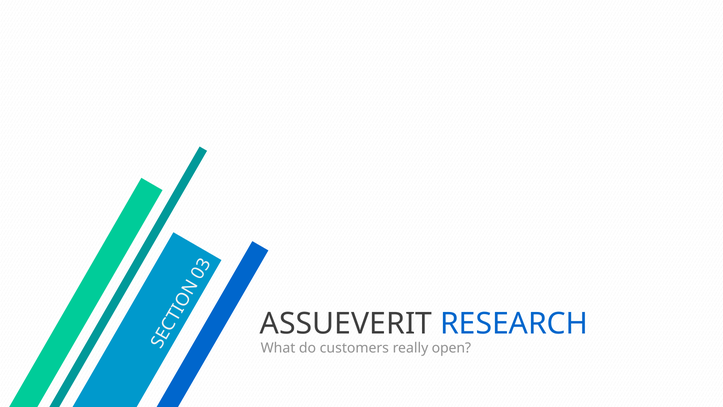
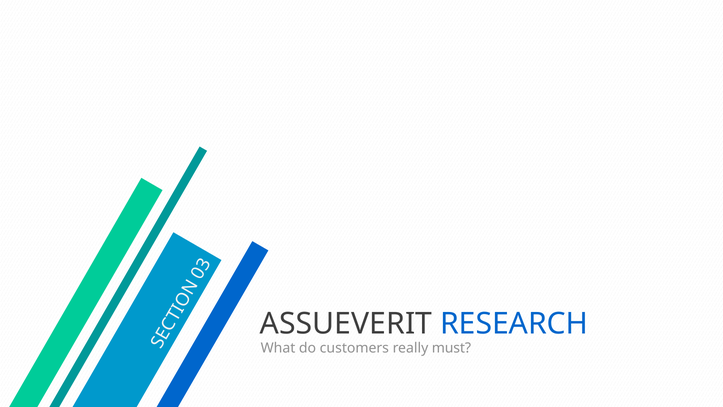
open: open -> must (451, 348)
